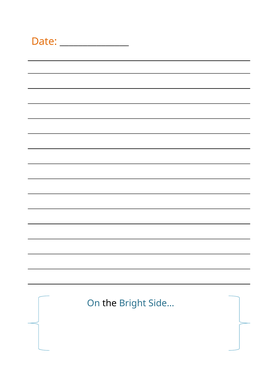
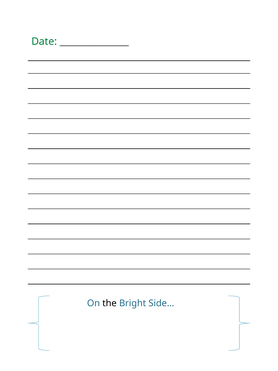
Date colour: orange -> green (44, 41)
